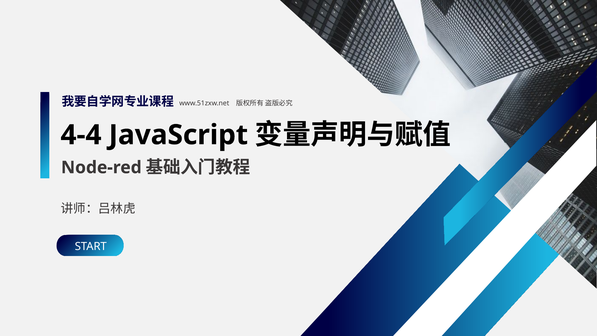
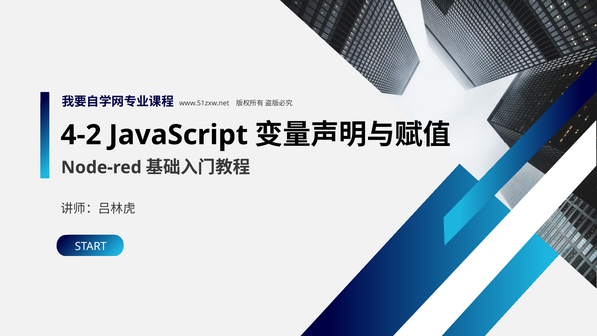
4-4: 4-4 -> 4-2 (81, 135)
